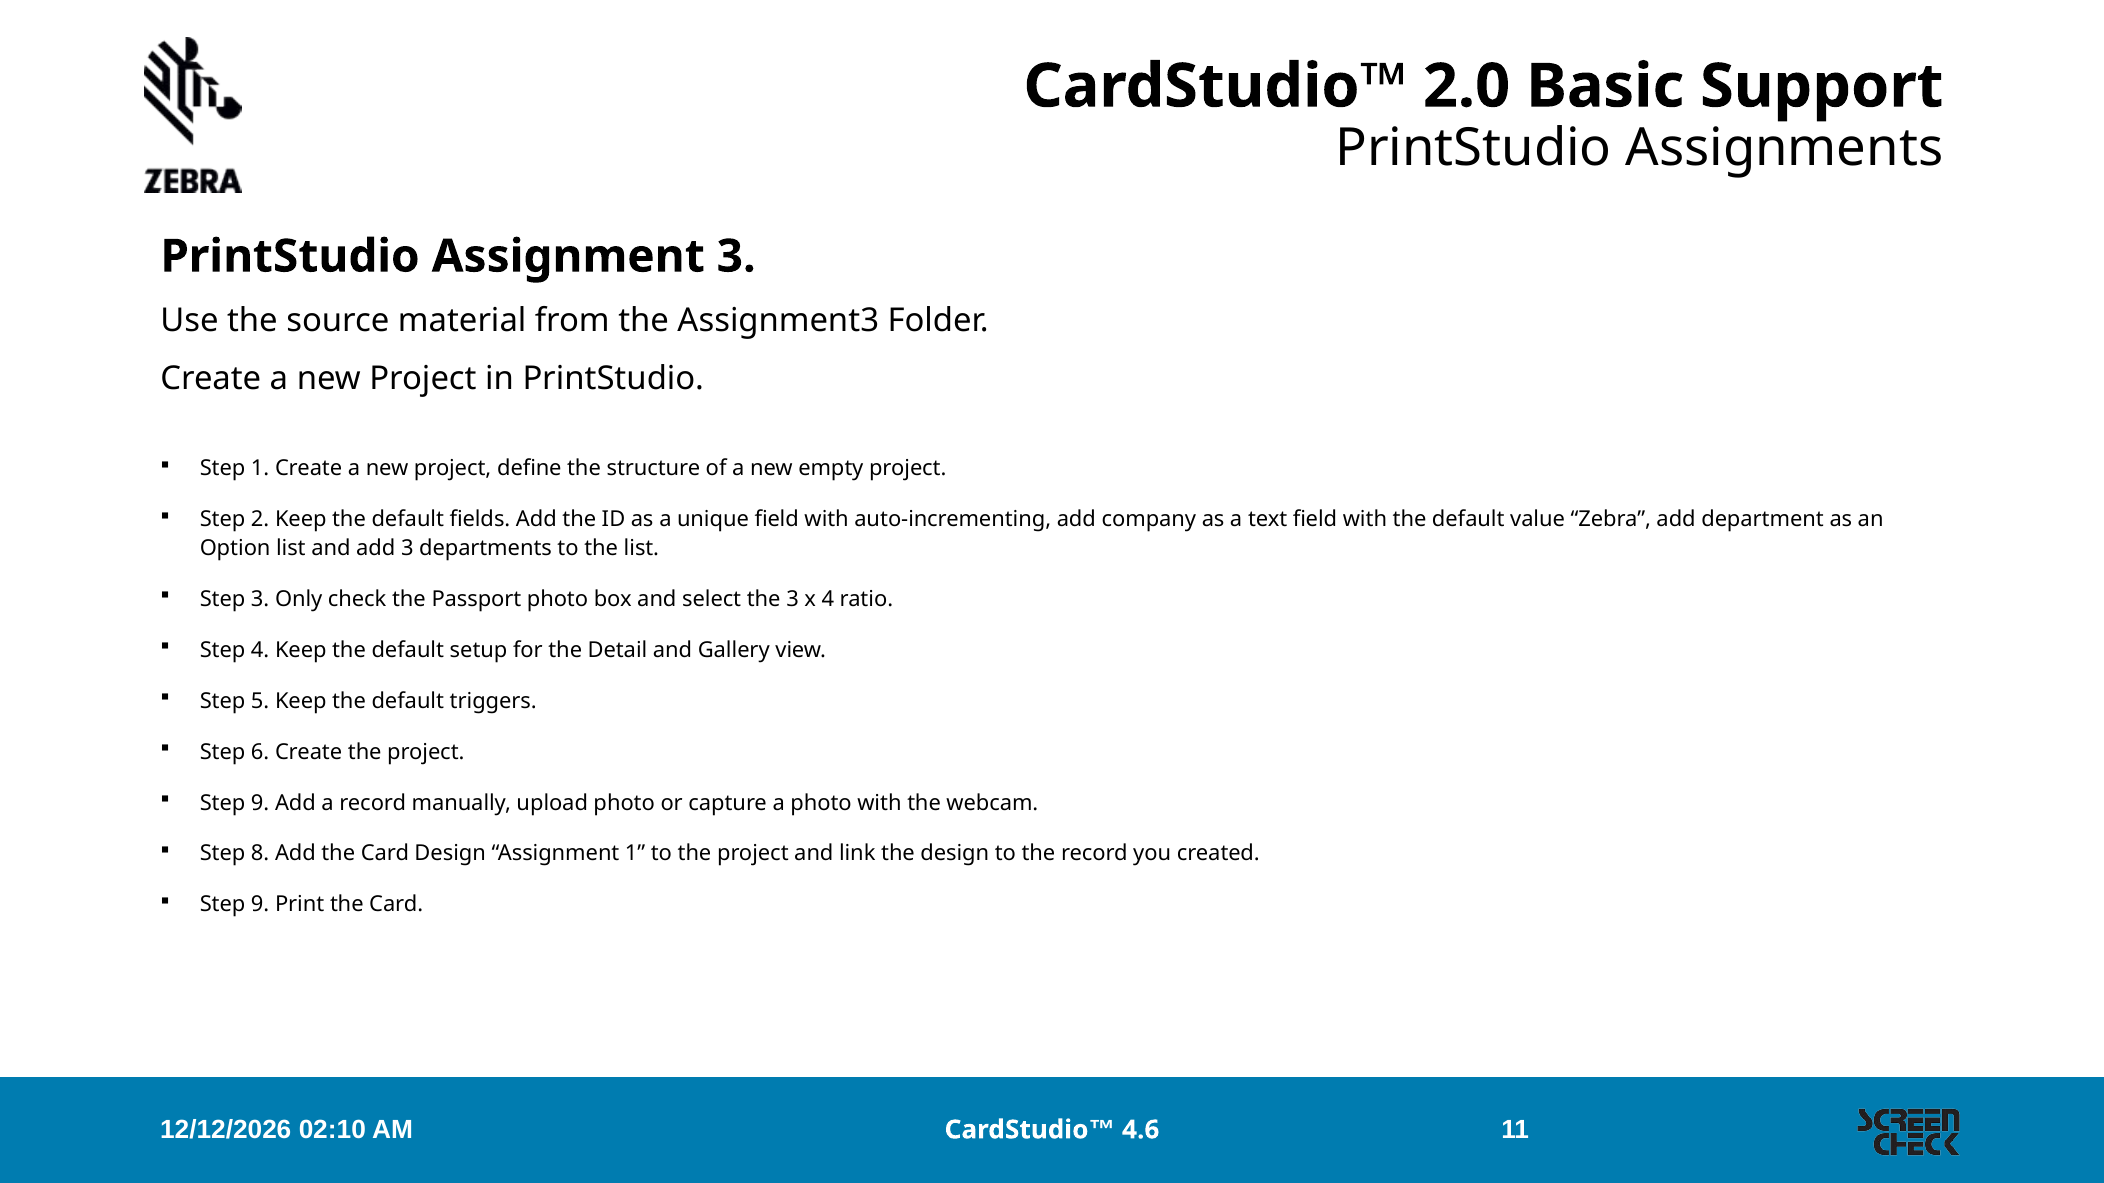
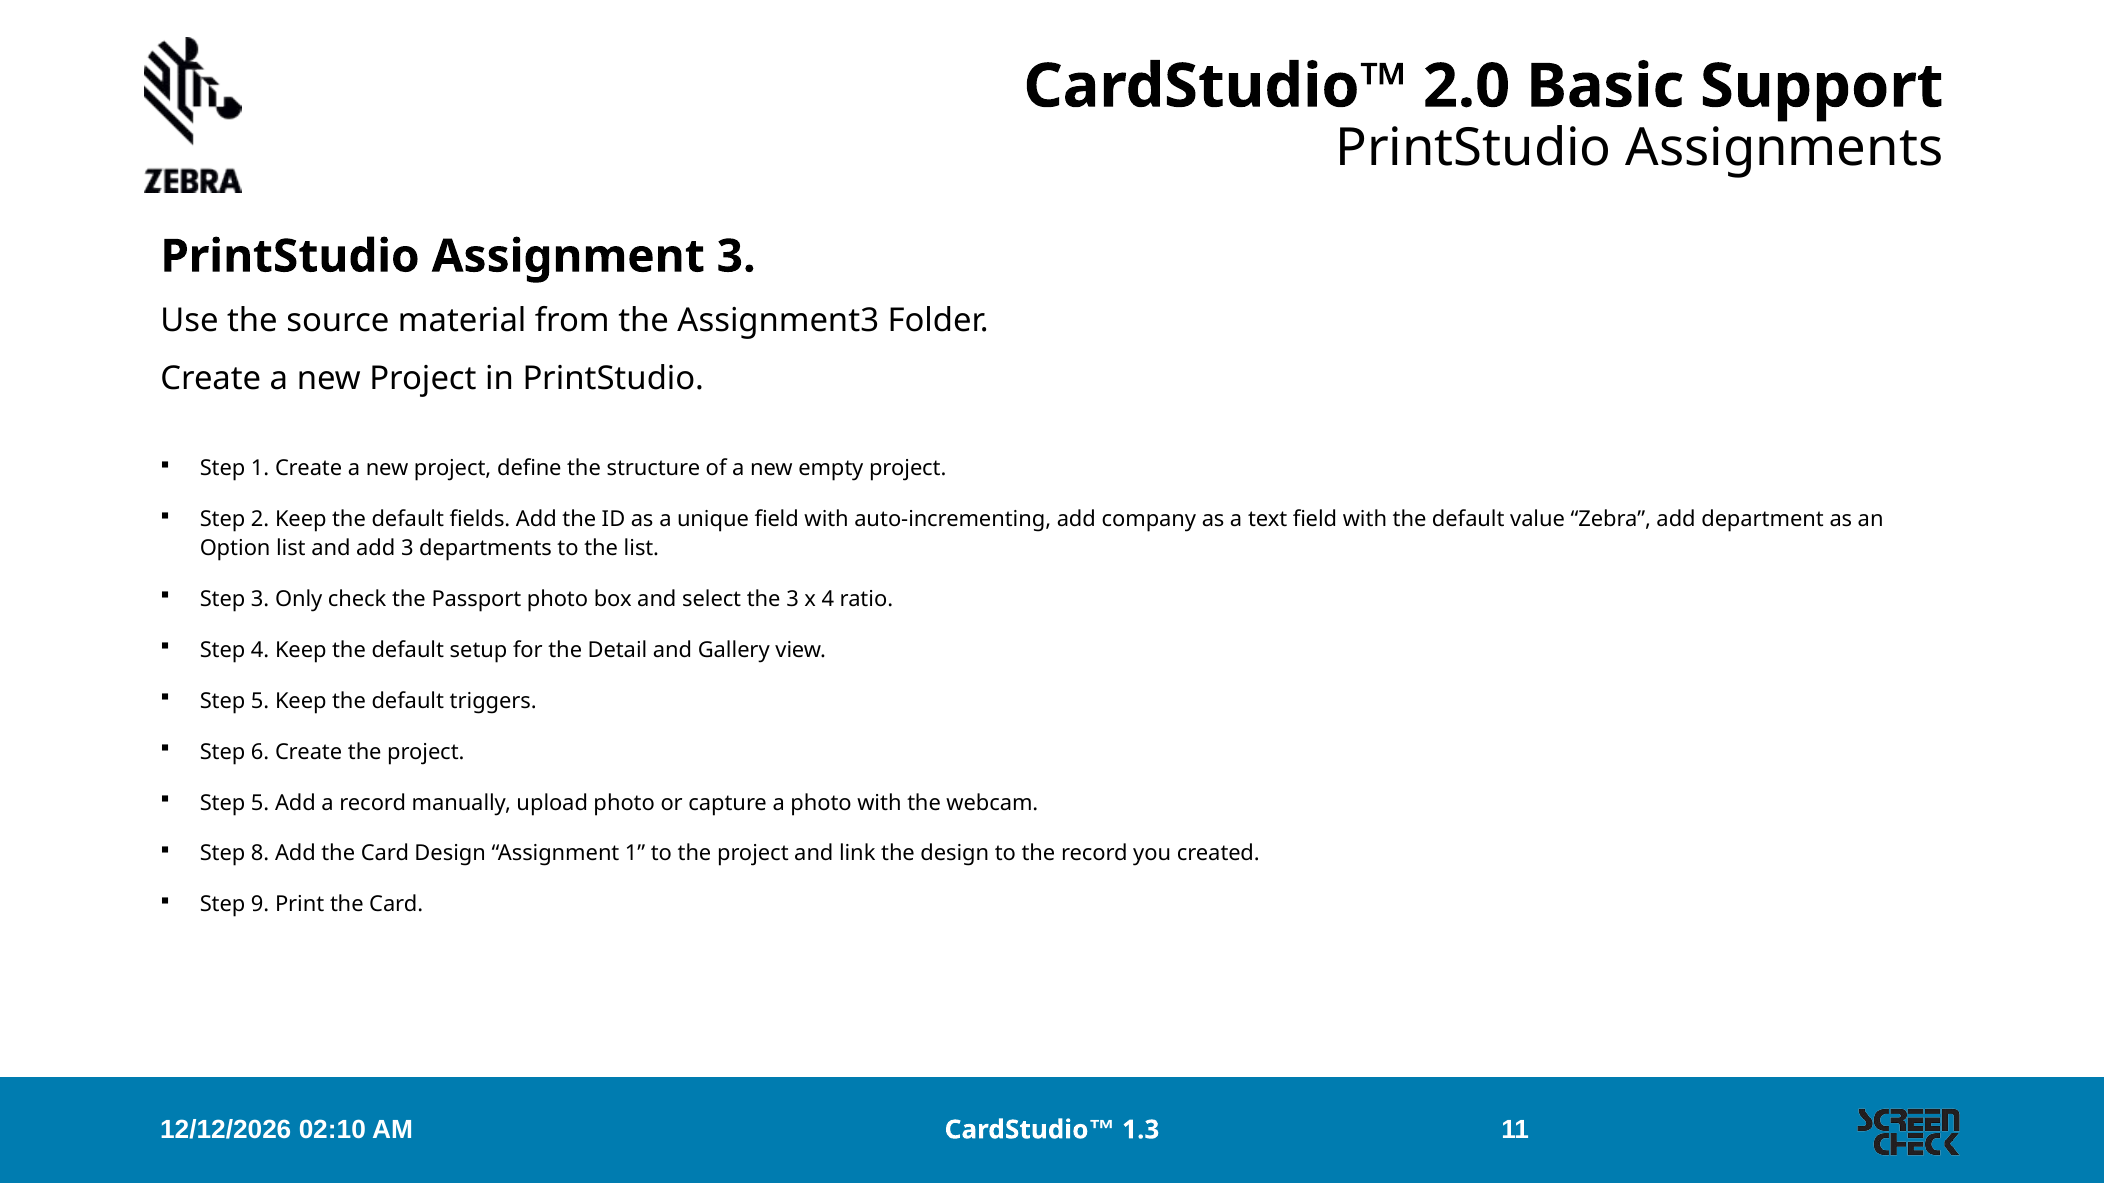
9: 9 -> 5 (260, 803)
4.6: 4.6 -> 1.3 (1141, 1130)
